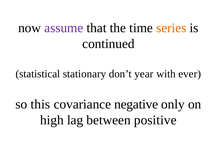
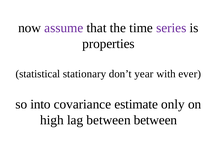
series colour: orange -> purple (171, 28)
continued: continued -> properties (108, 44)
this: this -> into (41, 105)
negative: negative -> estimate (136, 105)
between positive: positive -> between (155, 121)
